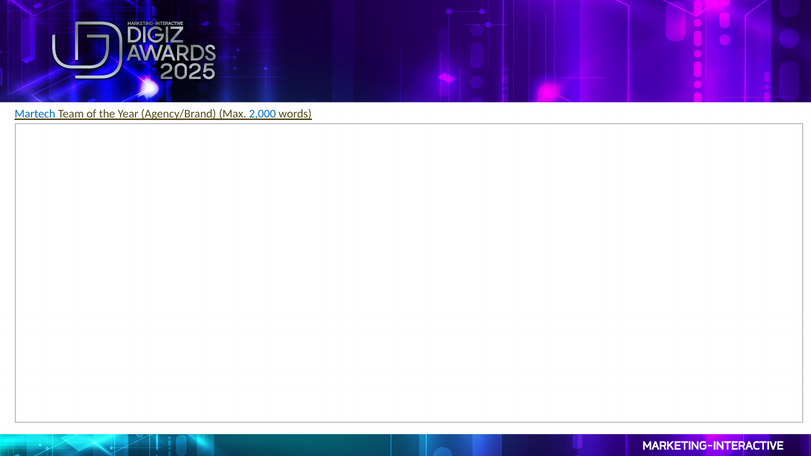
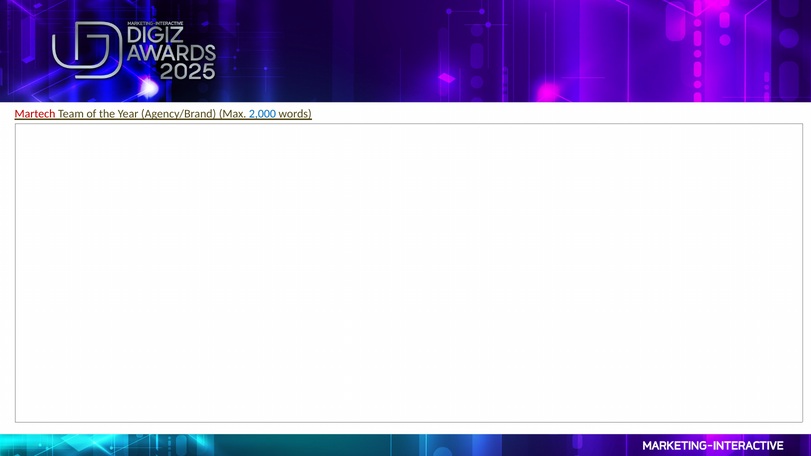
Martech colour: blue -> red (35, 114)
